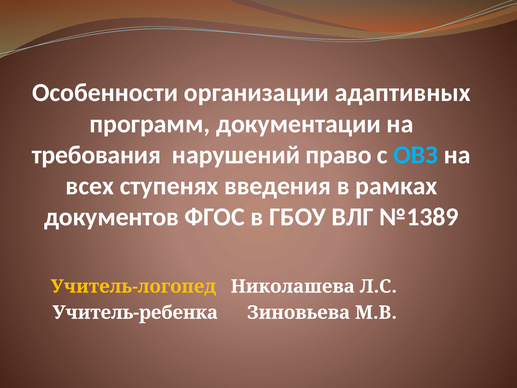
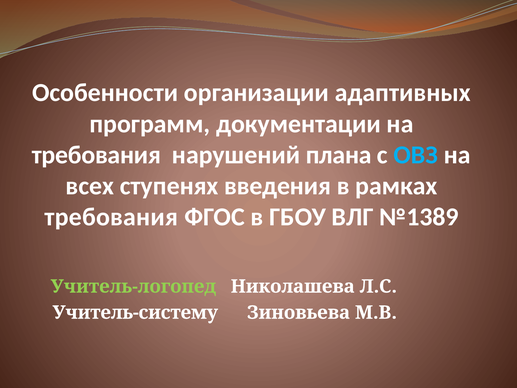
право: право -> плана (339, 155)
документов: документов -> требования (111, 217)
Учитель-логопед colour: yellow -> light green (133, 286)
Учитель-ребенка: Учитель-ребенка -> Учитель-систему (135, 312)
